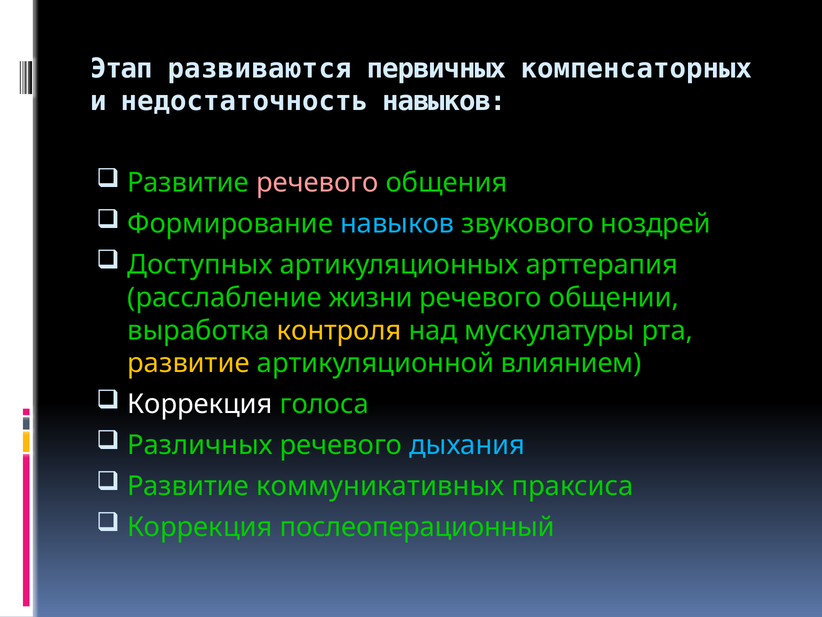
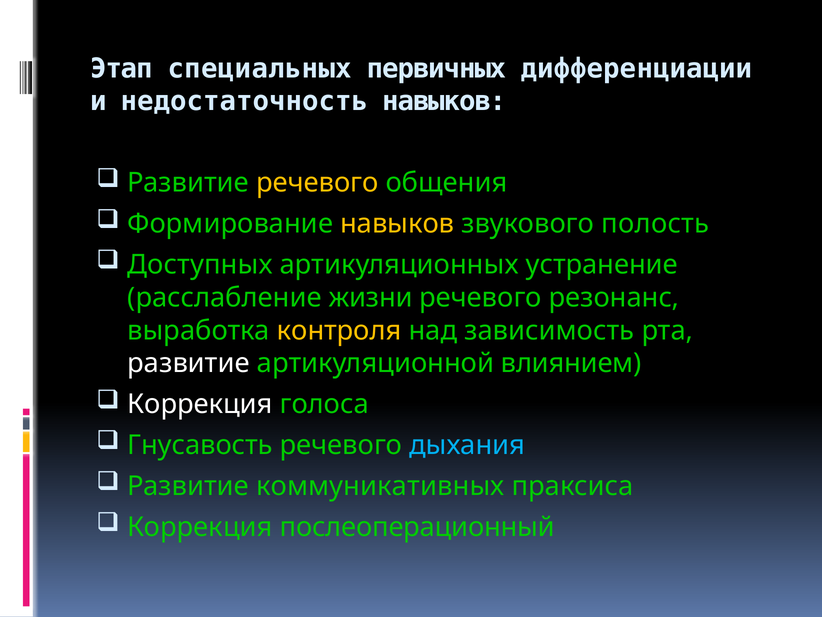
развиваются: развиваются -> специальных (260, 68)
компенсаторных: компенсаторных -> дифференциации (637, 68)
речевого colour: pink -> yellow (317, 183)
навыков colour: light blue -> yellow (397, 224)
ноздрей: ноздрей -> полость (655, 224)
арттерапия: арттерапия -> устранение (602, 264)
общении: общении -> резонанс (614, 297)
мускулатуры: мускулатуры -> зависимость (549, 330)
развитие colour: yellow -> white (189, 363)
Различных: Различных -> Гнусавость (200, 445)
